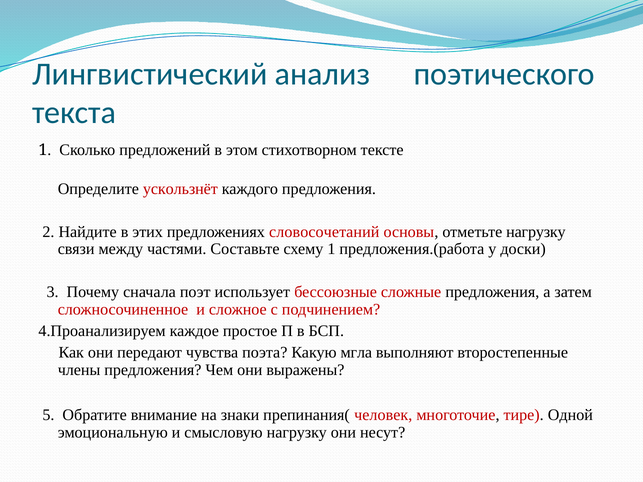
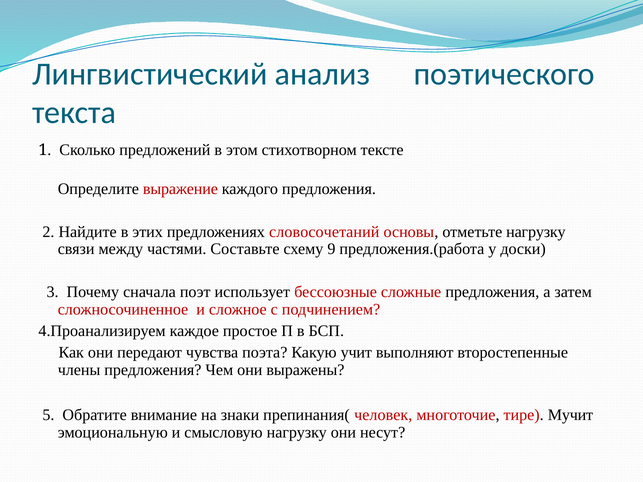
ускользнёт: ускользнёт -> выражение (180, 189)
схему 1: 1 -> 9 (331, 249)
мгла: мгла -> учит (356, 353)
Одной: Одной -> Мучит (570, 415)
